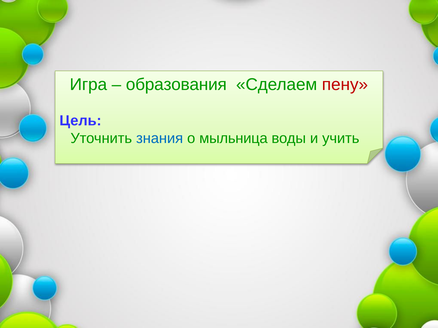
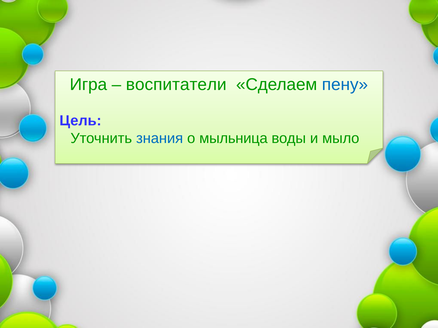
образования: образования -> воспитатели (176, 85)
пену colour: red -> blue (345, 85)
учить: учить -> мыло (341, 138)
